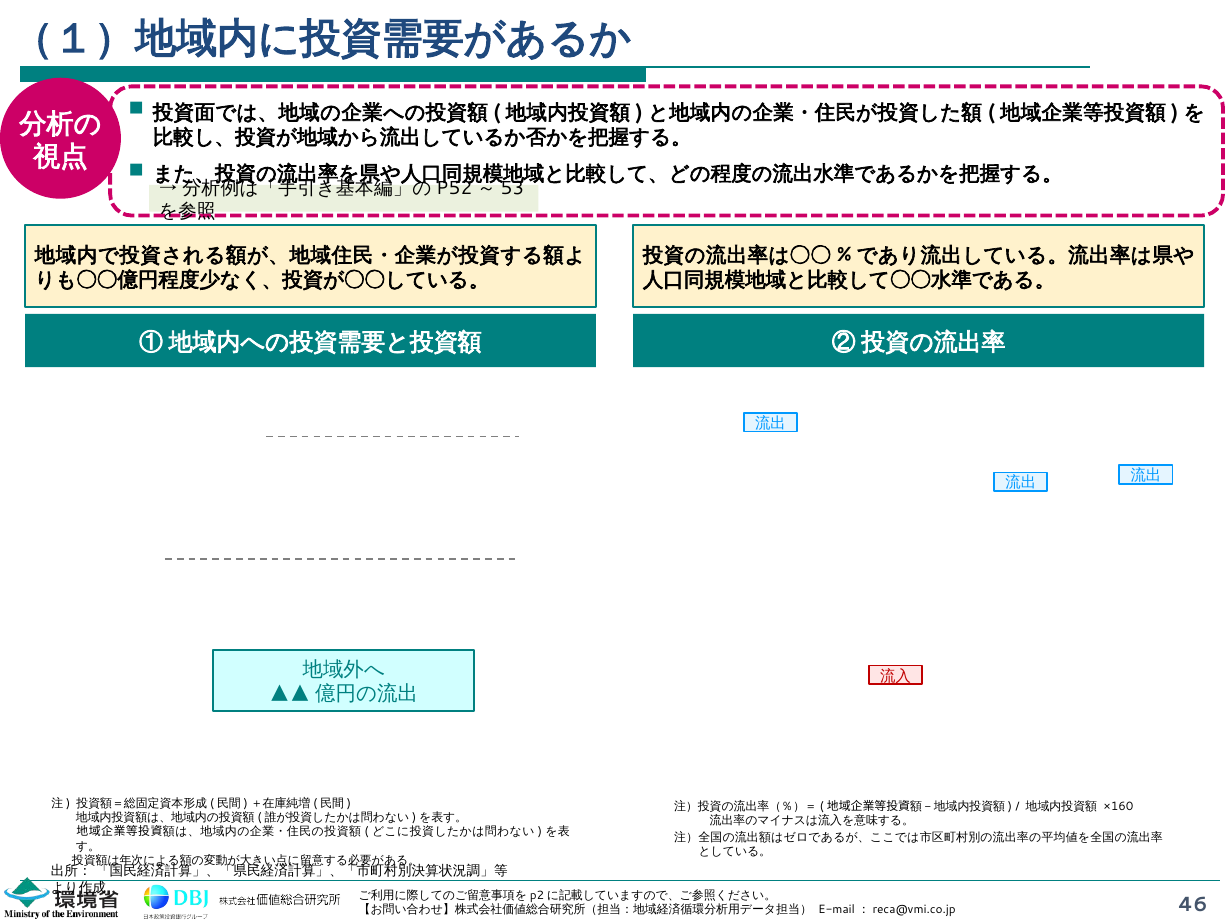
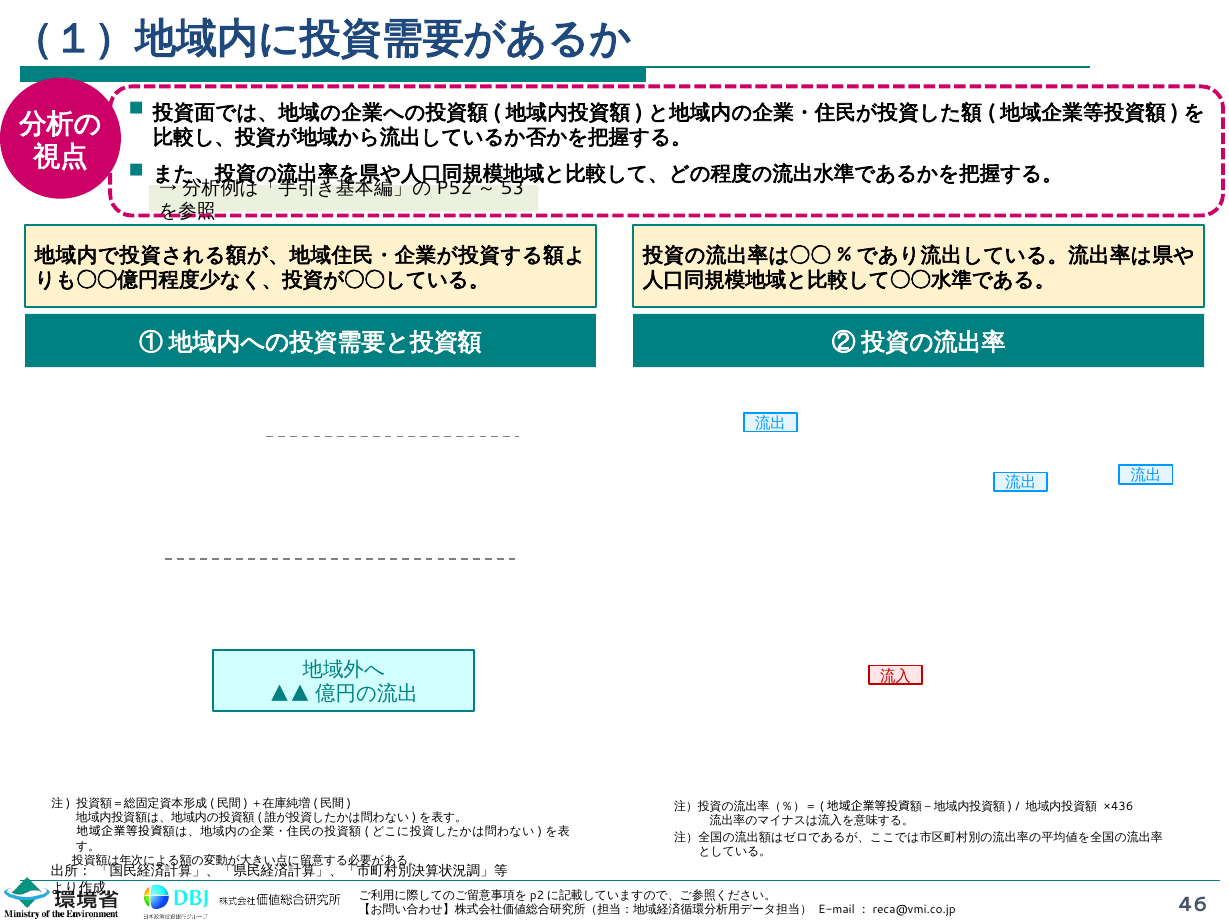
×160: ×160 -> ×436 (1118, 806)
